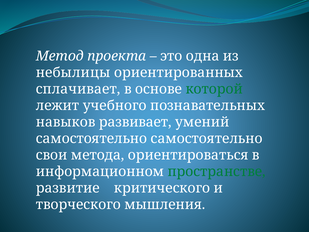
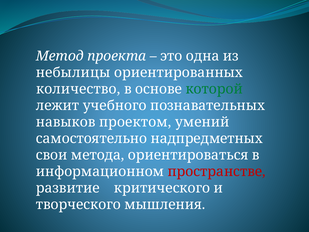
сплачивает: сплачивает -> количество (78, 89)
развивает: развивает -> проектом (135, 122)
самостоятельно самостоятельно: самостоятельно -> надпредметных (207, 138)
пространстве colour: green -> red (217, 171)
